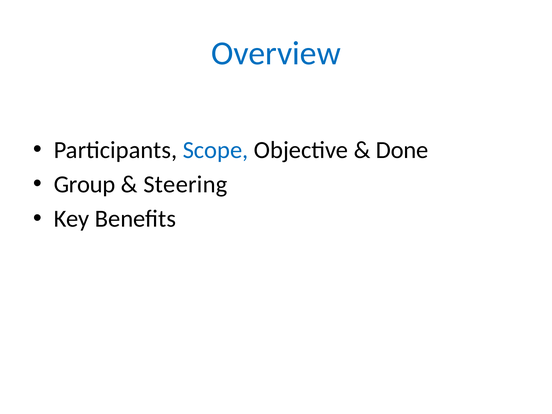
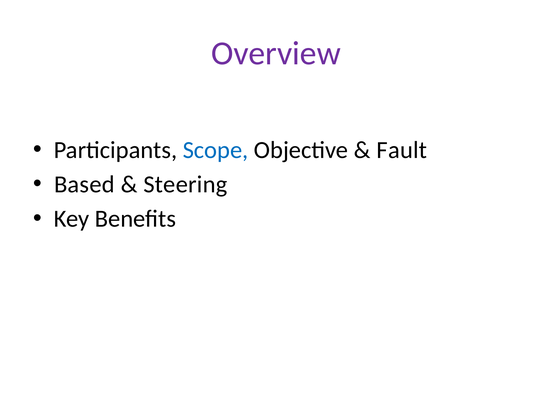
Overview colour: blue -> purple (276, 53)
Done: Done -> Fault (402, 150)
Group: Group -> Based (84, 185)
